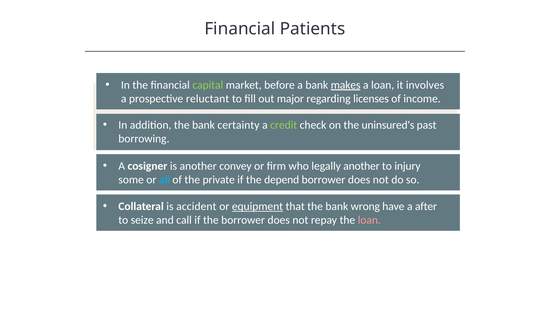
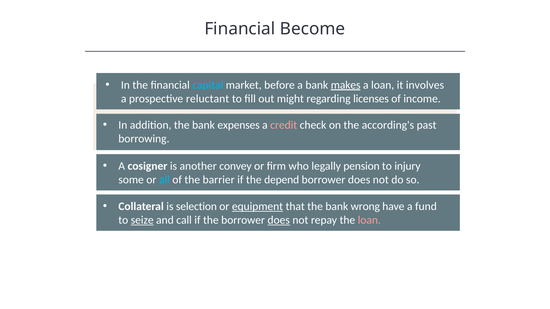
Patients: Patients -> Become (313, 29)
capital colour: light green -> light blue (208, 85)
major: major -> might (290, 99)
certainty: certainty -> expenses (239, 125)
credit colour: light green -> pink (284, 125)
uninsured's: uninsured's -> according's (388, 125)
legally another: another -> pension (362, 166)
private: private -> barrier (219, 180)
accident: accident -> selection (196, 207)
after: after -> fund (426, 207)
seize underline: none -> present (142, 220)
does underline: none -> present (279, 220)
